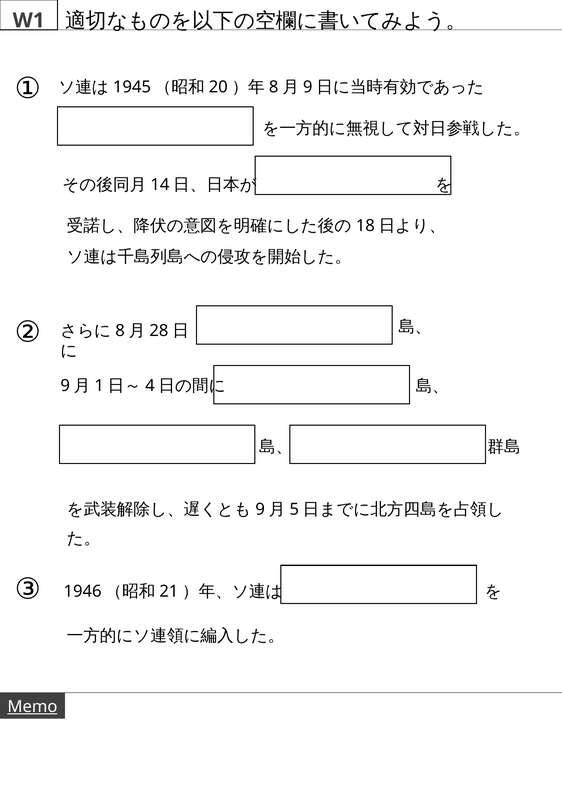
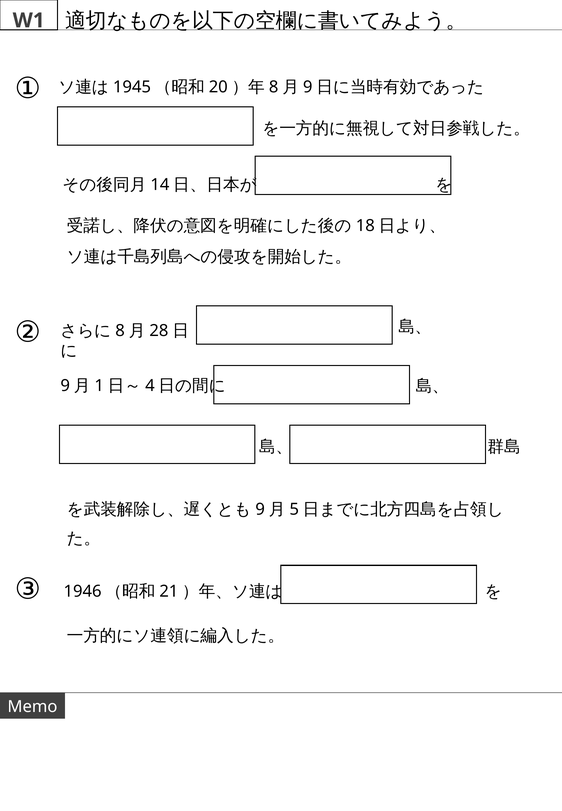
Memo underline: present -> none (32, 708)
